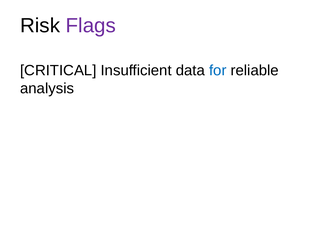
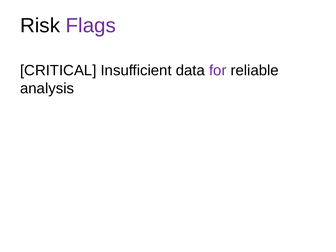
for colour: blue -> purple (218, 70)
